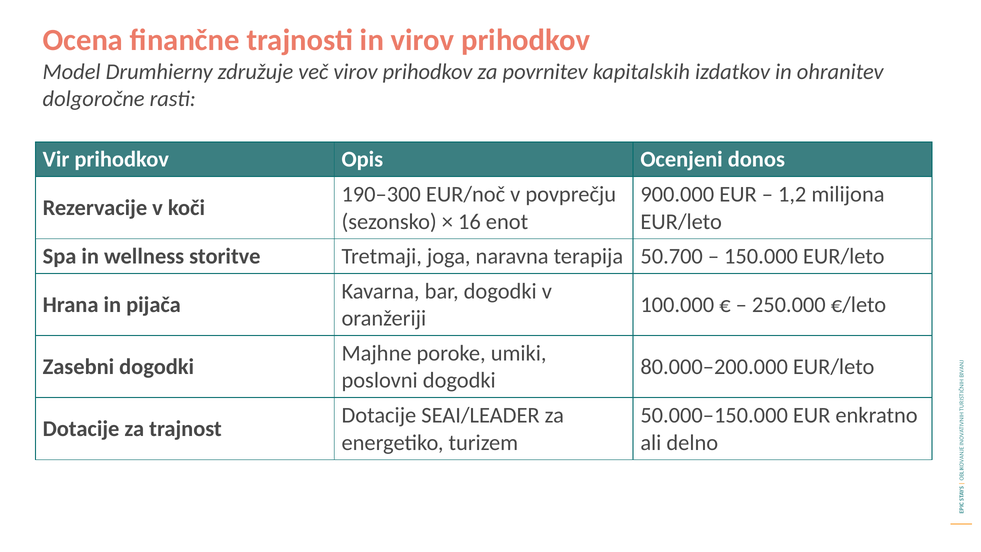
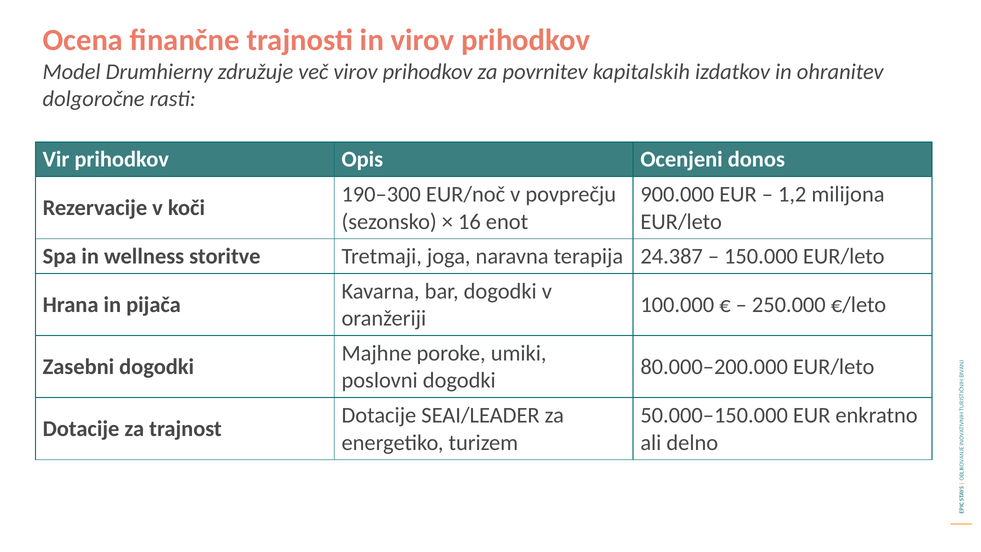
50.700: 50.700 -> 24.387 (672, 256)
